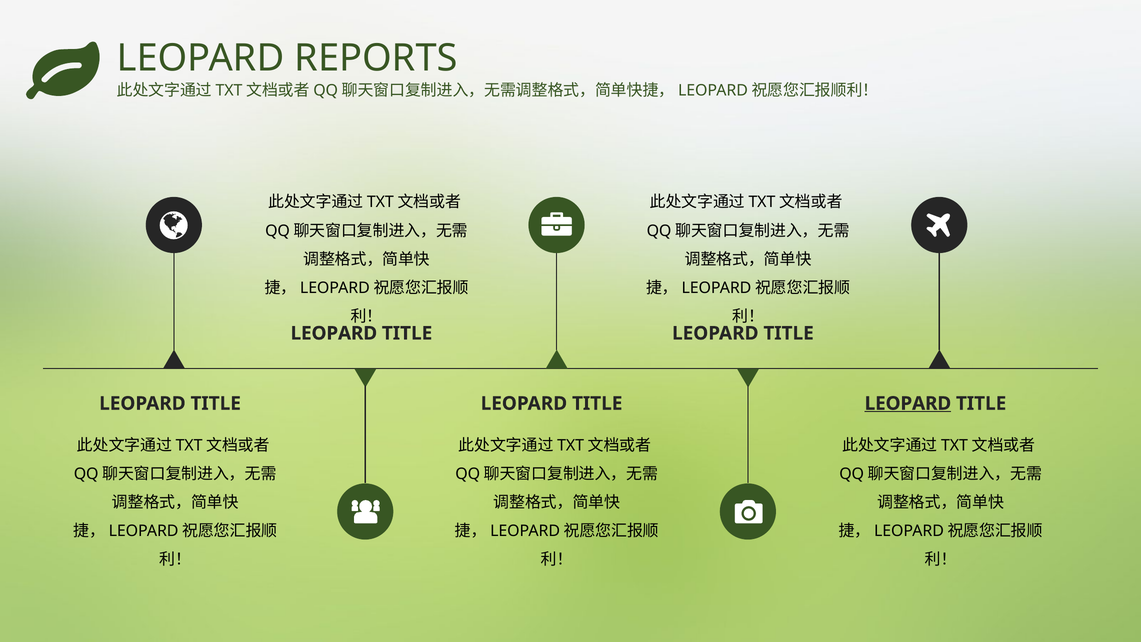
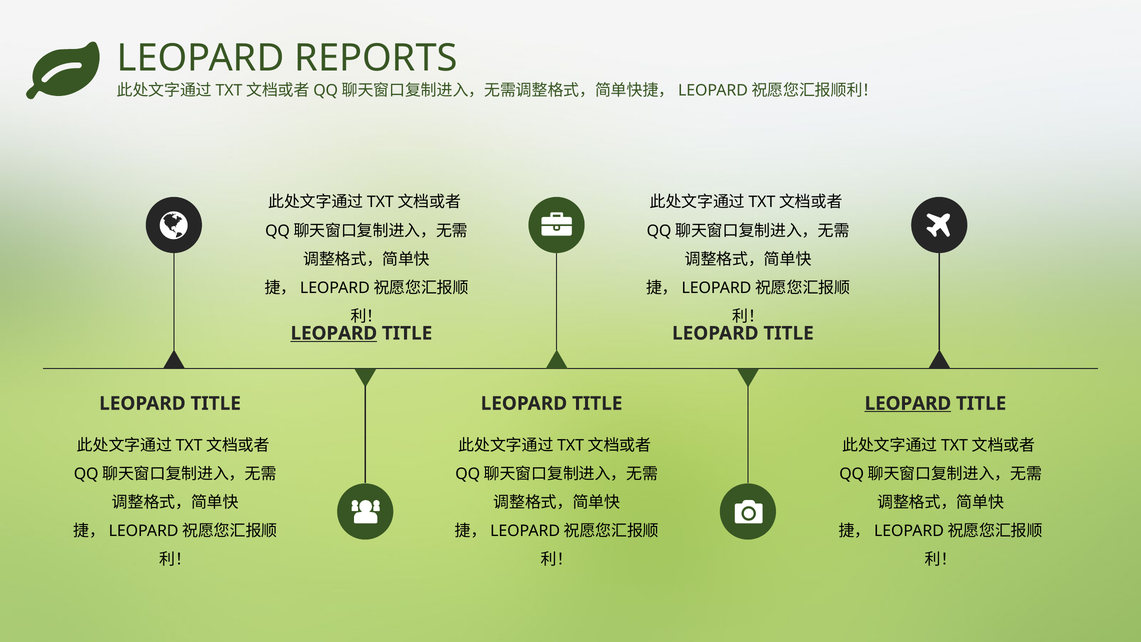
LEOPARD underline: none -> present (334, 333)
